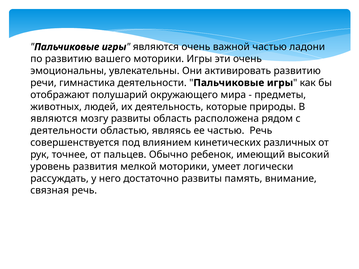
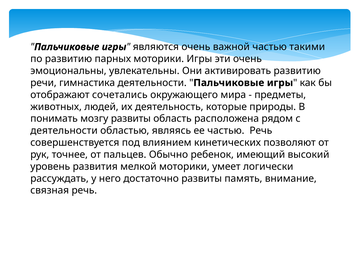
ладони: ладони -> такими (307, 47)
вашего: вашего -> парных (113, 59)
полушарий: полушарий -> сочетались (120, 95)
являются: являются -> понимать (54, 119)
различных: различных -> позволяют (290, 143)
